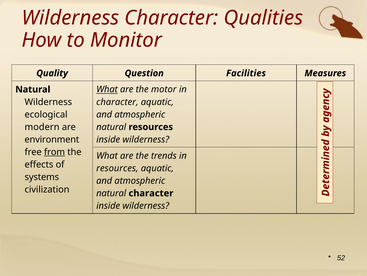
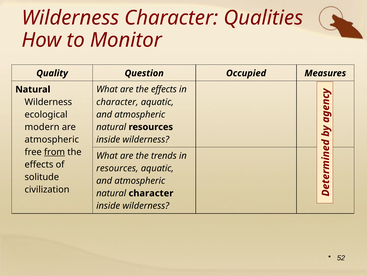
Facilities: Facilities -> Occupied (246, 73)
What underline: present -> none (107, 89)
are the motor: motor -> effects (164, 89)
environment: environment -> atmospheric (52, 139)
systems: systems -> solitude (42, 177)
